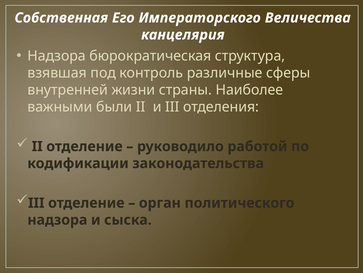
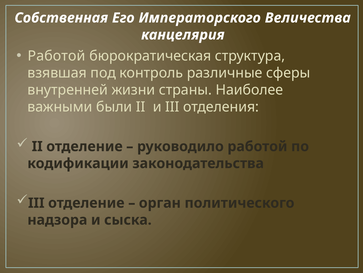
Надзора: Надзора -> Работой (57, 56)
